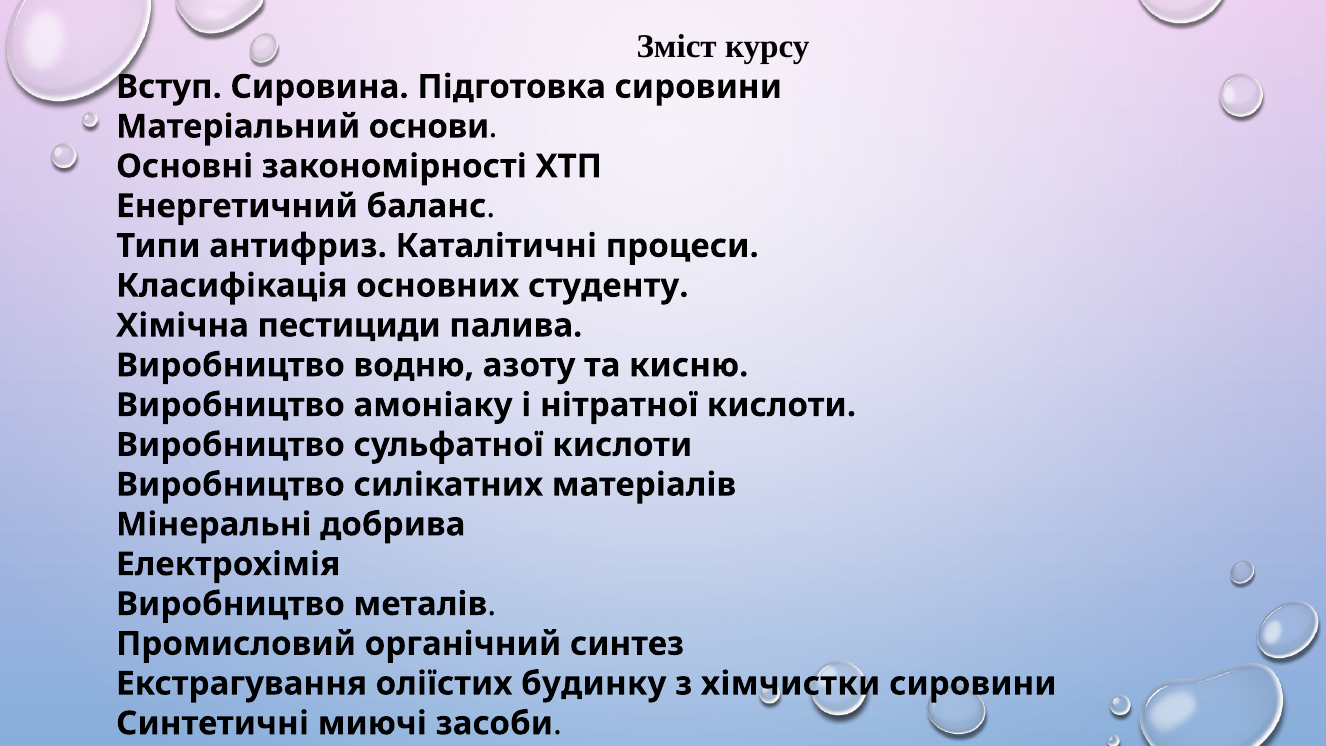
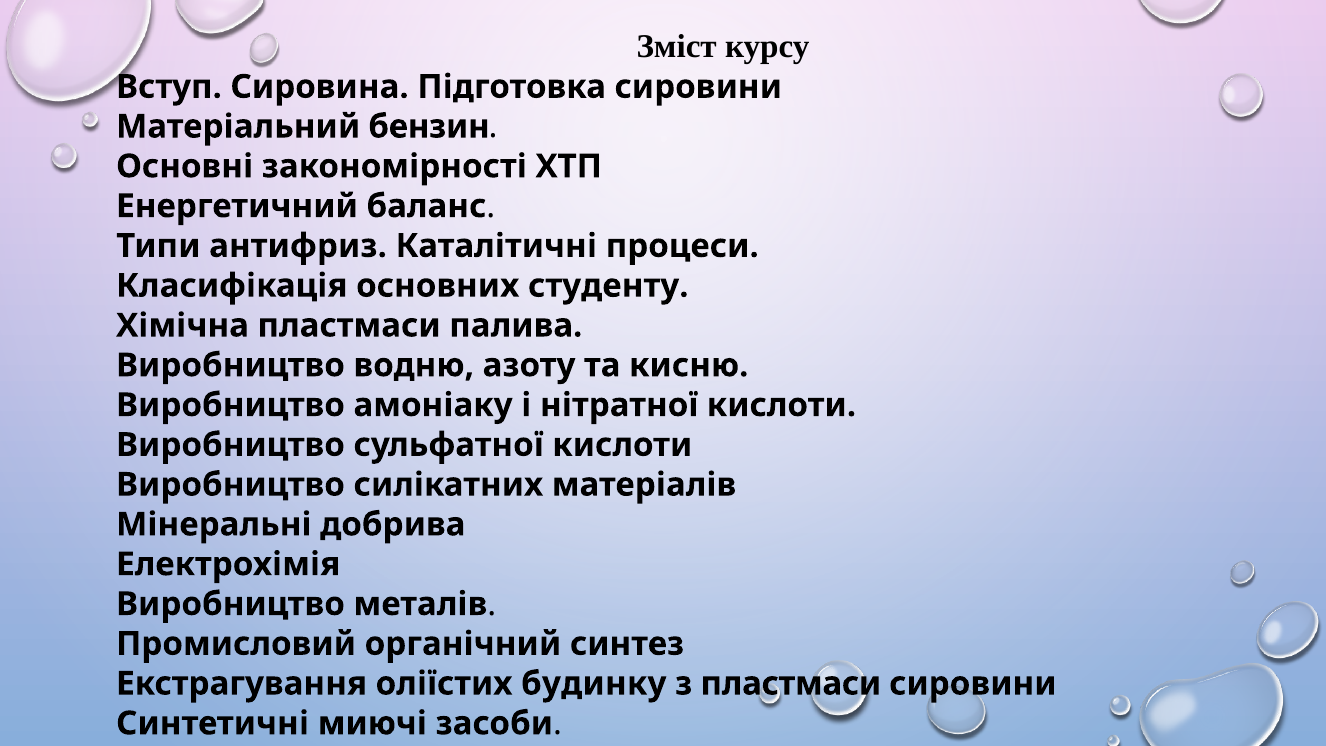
основи: основи -> бензин (429, 127)
Хімічна пестициди: пестициди -> пластмаси (349, 325)
з хімчистки: хімчистки -> пластмаси (791, 684)
